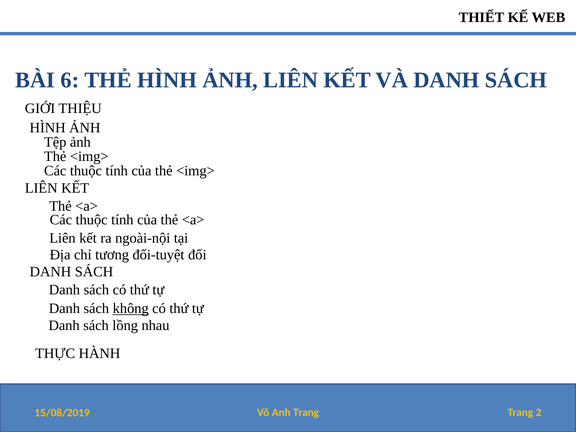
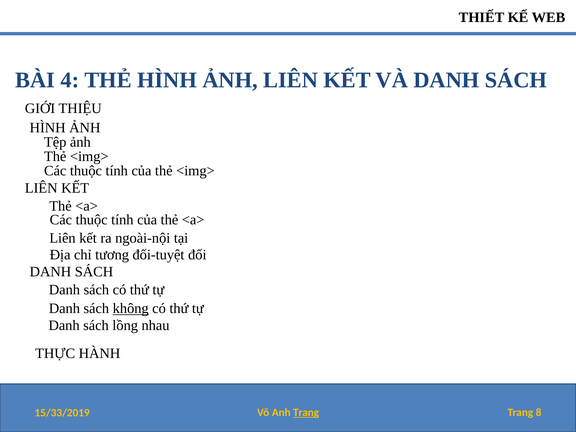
6: 6 -> 4 (70, 80)
Trang underline: none -> present (306, 413)
15/08/2019: 15/08/2019 -> 15/33/2019 (62, 413)
2: 2 -> 8 (539, 413)
